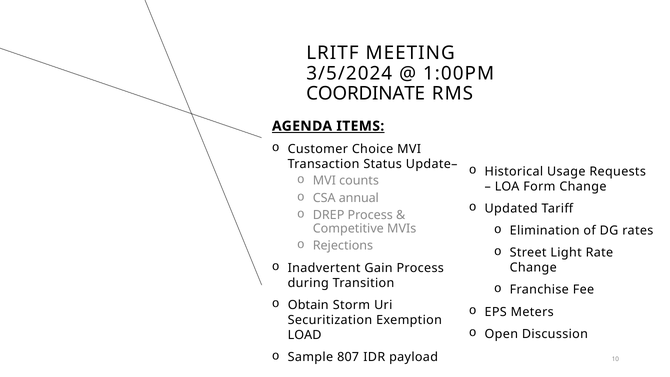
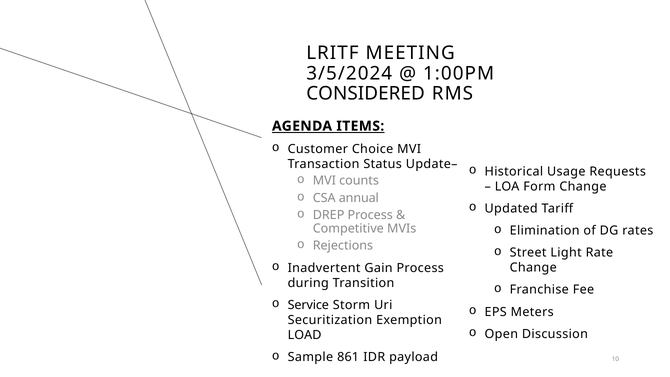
COORDINATE: COORDINATE -> CONSIDERED (366, 94)
Obtain: Obtain -> Service (308, 305)
807: 807 -> 861 (348, 357)
